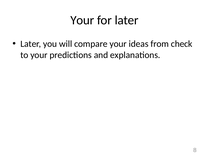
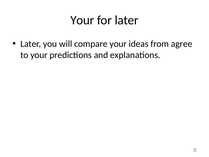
check: check -> agree (182, 44)
